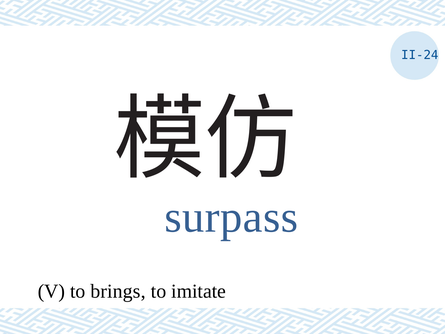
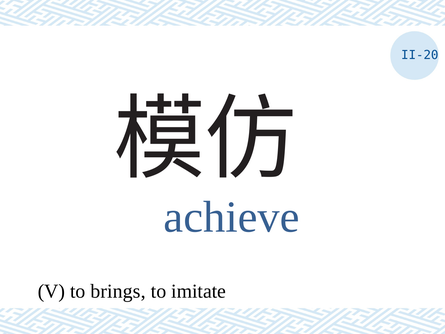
II-24: II-24 -> II-20 (420, 55)
surpass: surpass -> achieve (232, 217)
